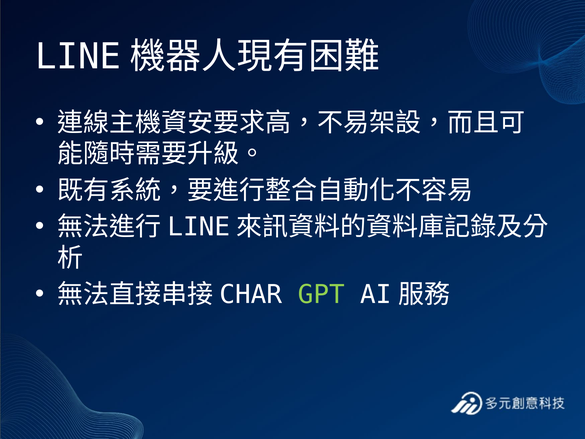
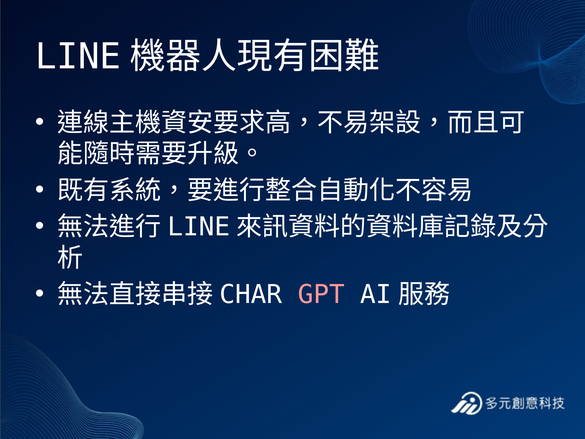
GPT colour: light green -> pink (321, 294)
